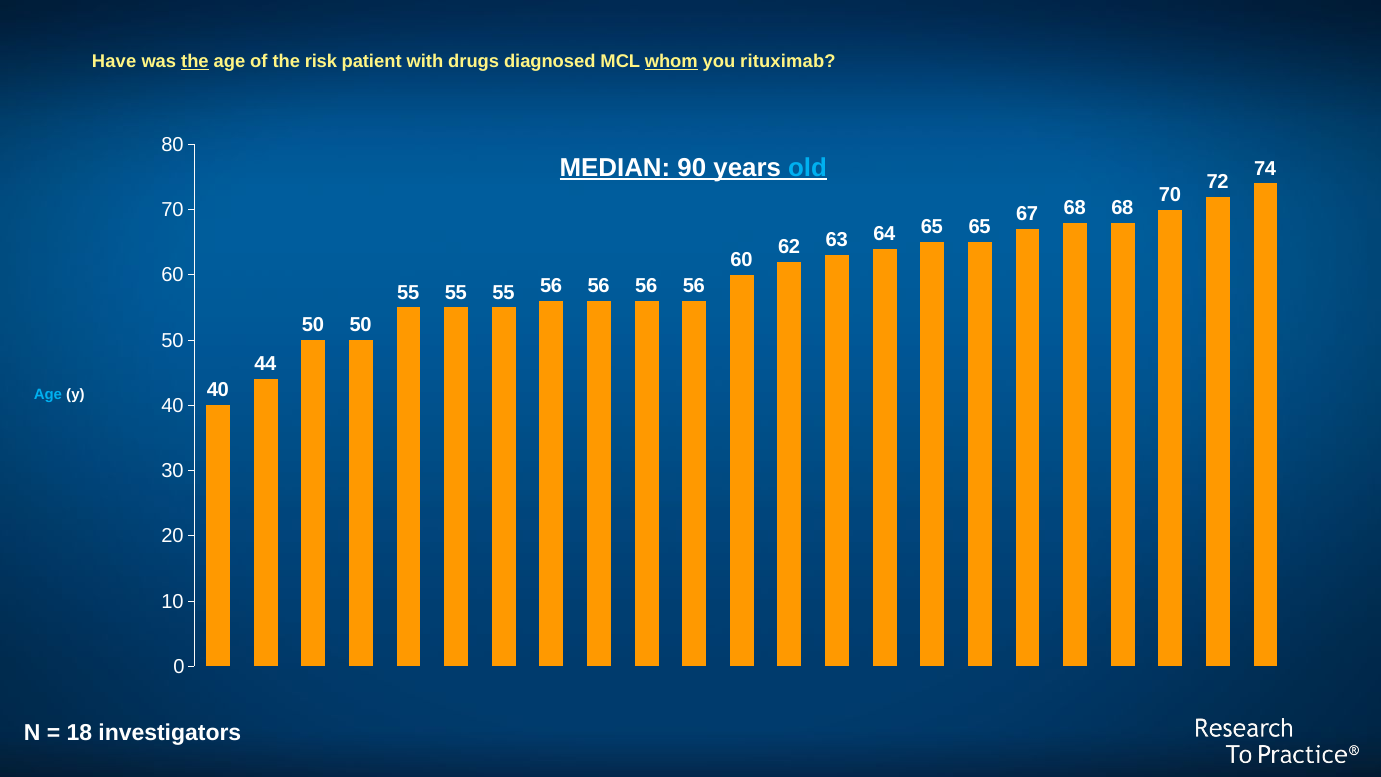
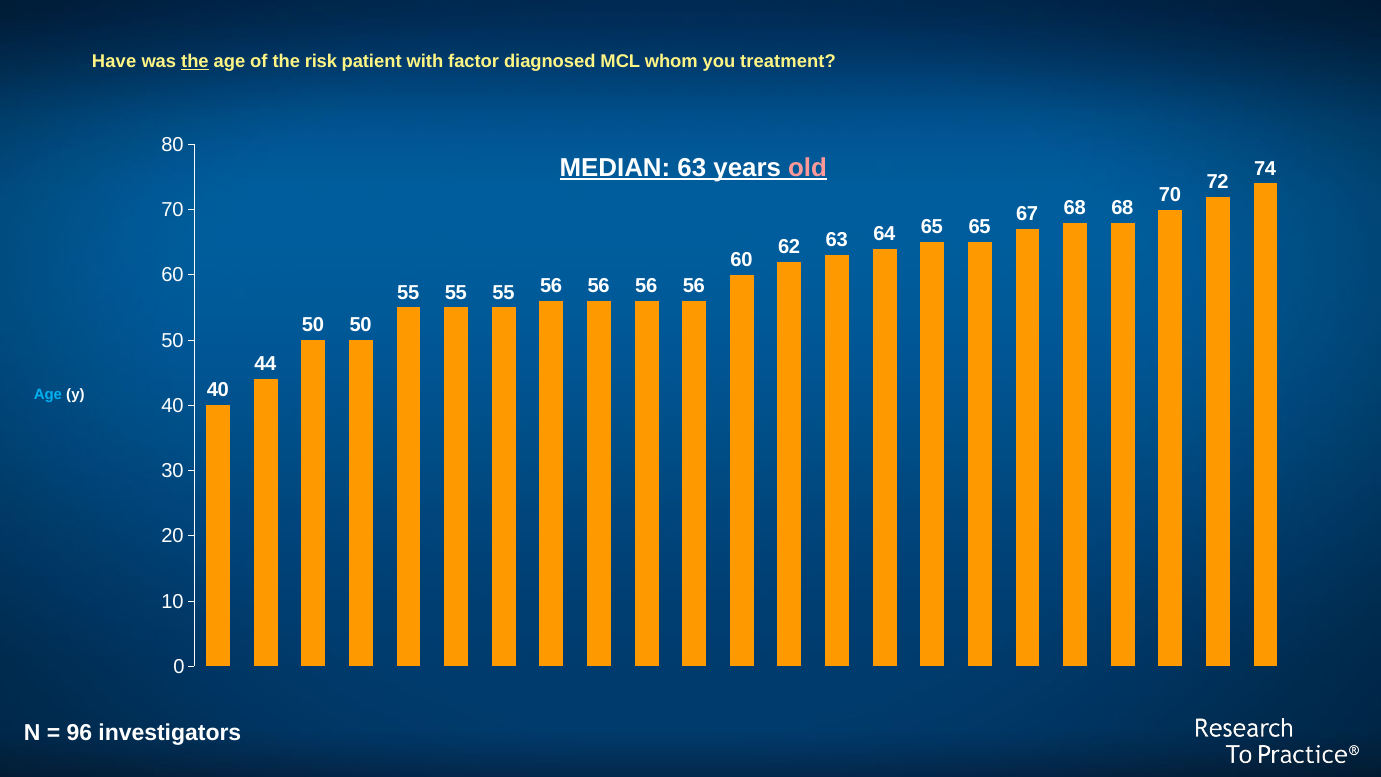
drugs: drugs -> factor (474, 62)
whom underline: present -> none (671, 62)
rituximab: rituximab -> treatment (788, 62)
MEDIAN 90: 90 -> 63 (692, 168)
old colour: light blue -> pink (808, 168)
18: 18 -> 96 (79, 733)
